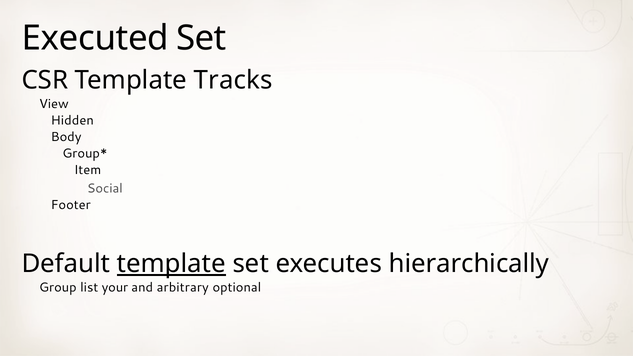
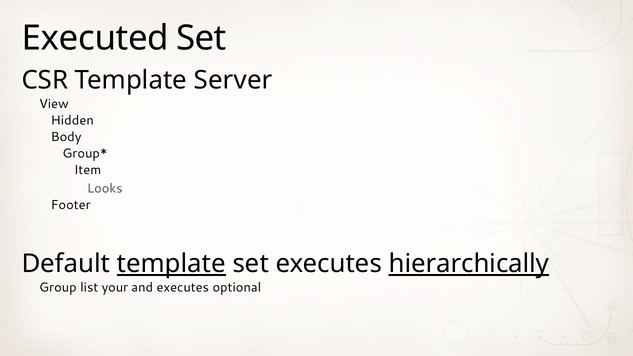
Tracks: Tracks -> Server (233, 80)
Social: Social -> Looks (105, 188)
hierarchically underline: none -> present (469, 264)
and arbitrary: arbitrary -> executes (183, 288)
